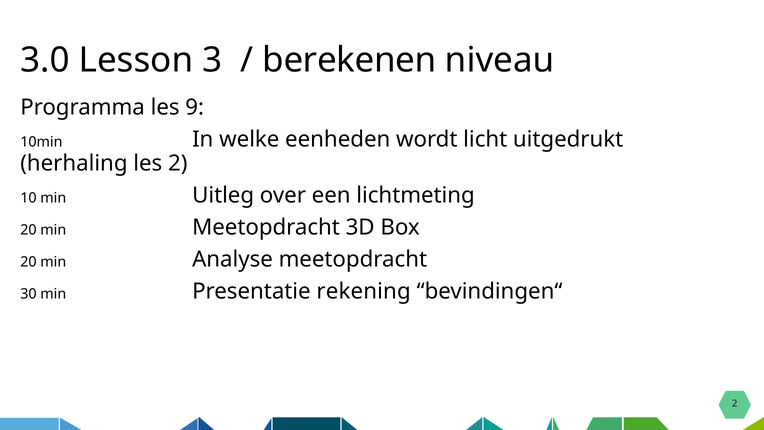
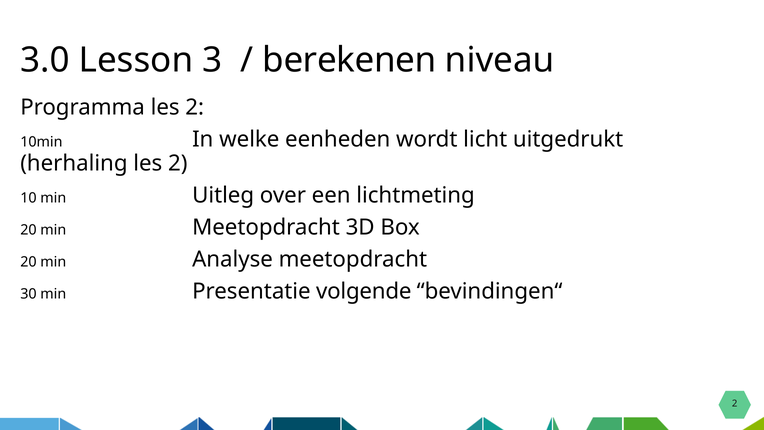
Programma les 9: 9 -> 2 (195, 107)
rekening: rekening -> volgende (364, 291)
